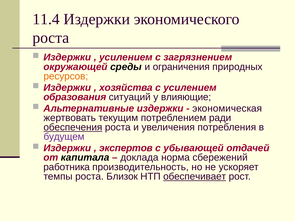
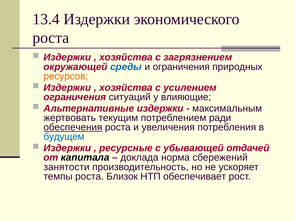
11.4: 11.4 -> 13.4 (46, 19)
усилением: усилением -> хозяйства (126, 57)
среды colour: black -> blue (126, 67)
образования: образования -> ограничения (75, 97)
экономическая: экономическая -> максимальным (227, 109)
будущем colour: purple -> blue (64, 137)
экспертов: экспертов -> ресурсные (126, 148)
работника: работника -> занятости (67, 167)
обеспечивает underline: present -> none (195, 177)
